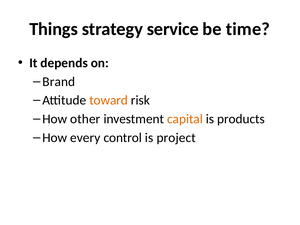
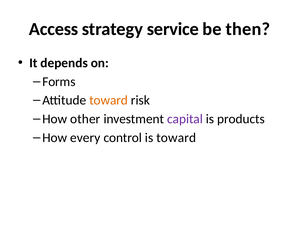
Things: Things -> Access (54, 29)
time: time -> then (248, 29)
Brand: Brand -> Forms (59, 82)
capital colour: orange -> purple (185, 119)
is project: project -> toward (176, 138)
